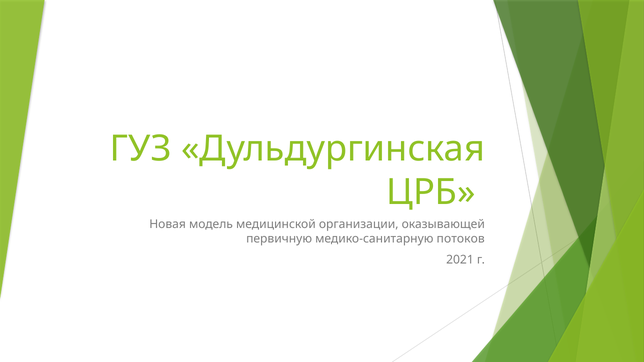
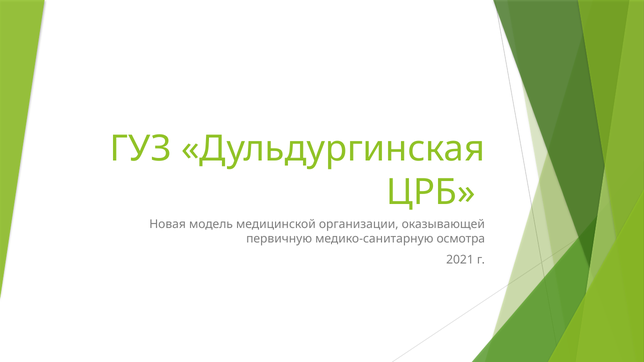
потоков: потоков -> осмотра (461, 239)
